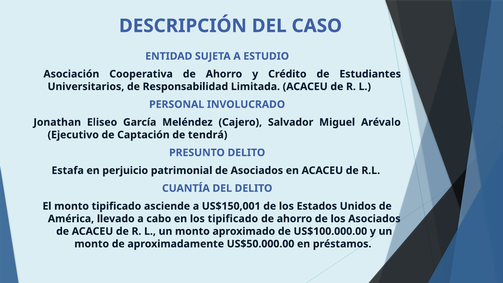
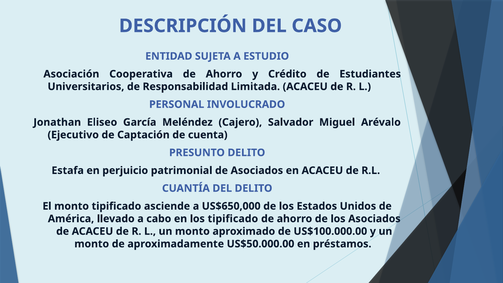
tendrá: tendrá -> cuenta (208, 135)
US$150,001: US$150,001 -> US$650,000 (231, 206)
